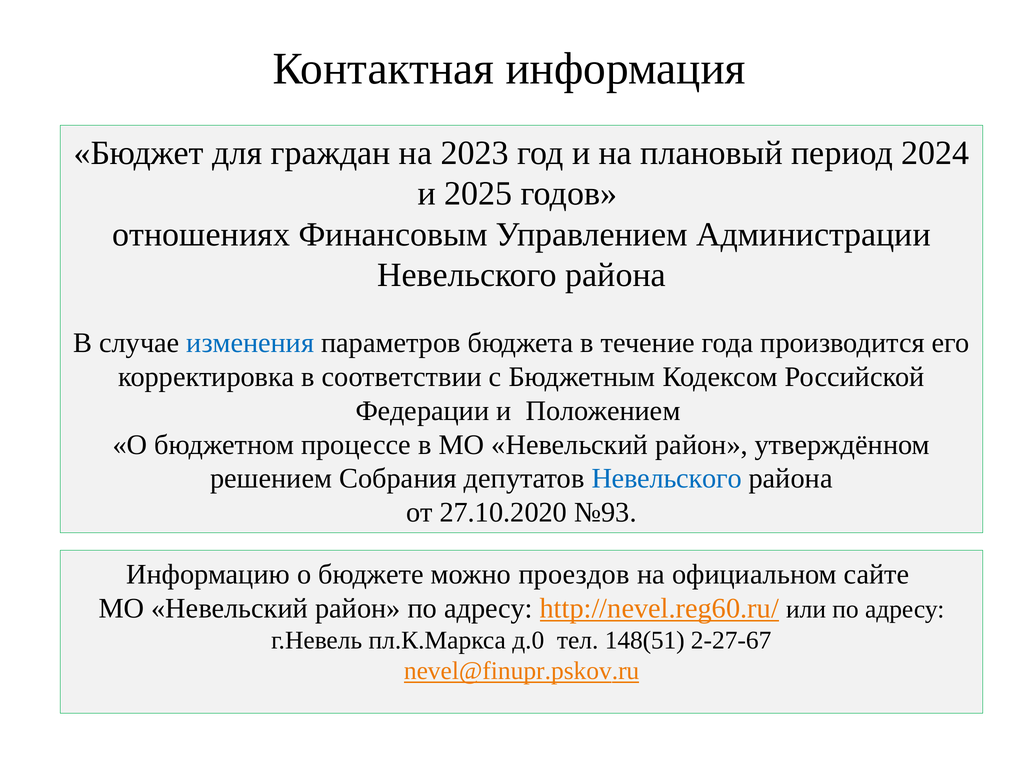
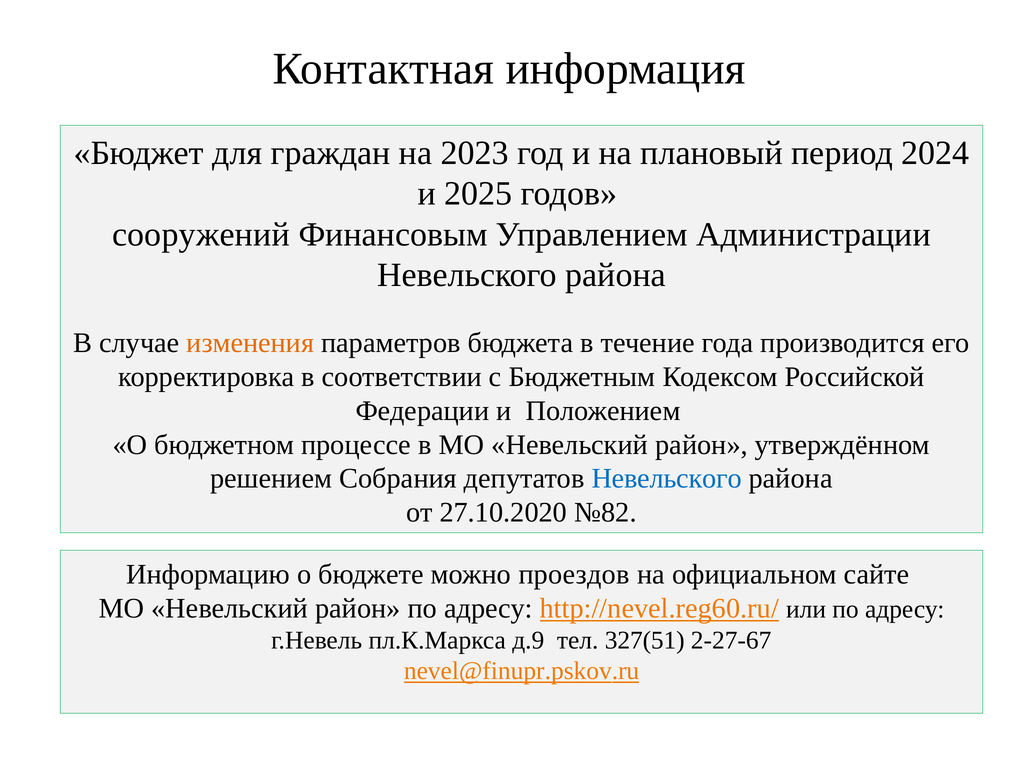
отношениях: отношениях -> сооружений (201, 235)
изменения colour: blue -> orange (250, 343)
№93: №93 -> №82 (605, 513)
д.0: д.0 -> д.9 (528, 641)
148(51: 148(51 -> 327(51 (645, 641)
